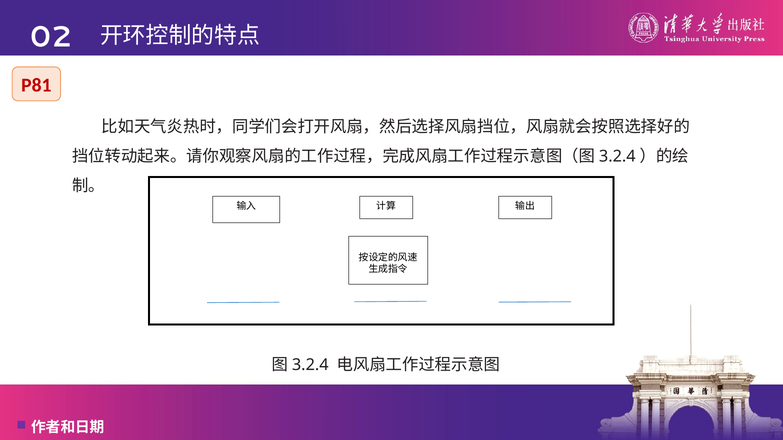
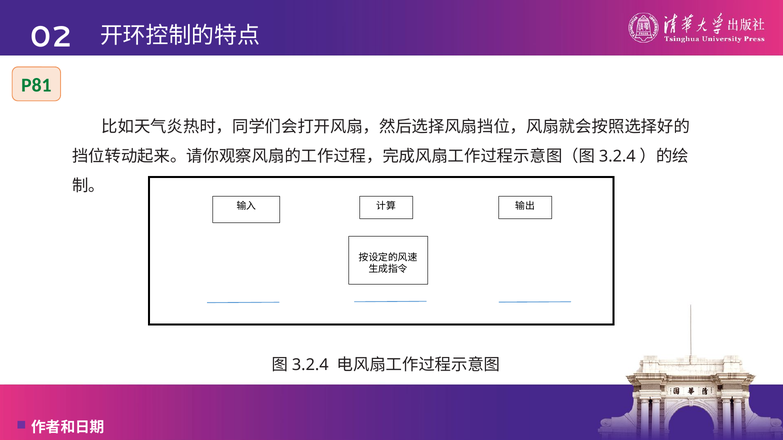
P81 colour: red -> green (36, 85)
